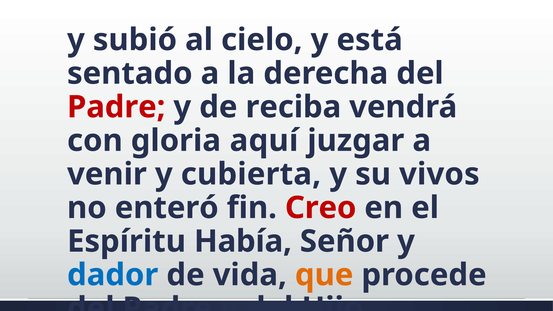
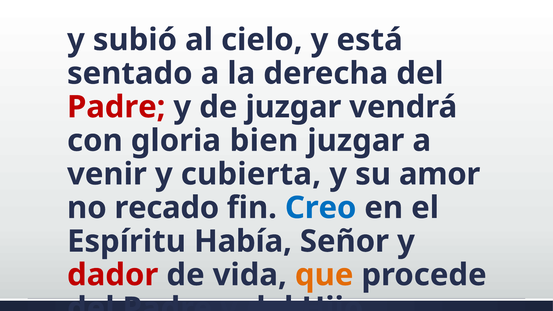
de reciba: reciba -> juzgar (293, 107)
aquí: aquí -> bien (264, 141)
vivos: vivos -> amor (440, 174)
enteró: enteró -> recado (167, 208)
Creo colour: red -> blue (321, 208)
dador colour: blue -> red (113, 275)
